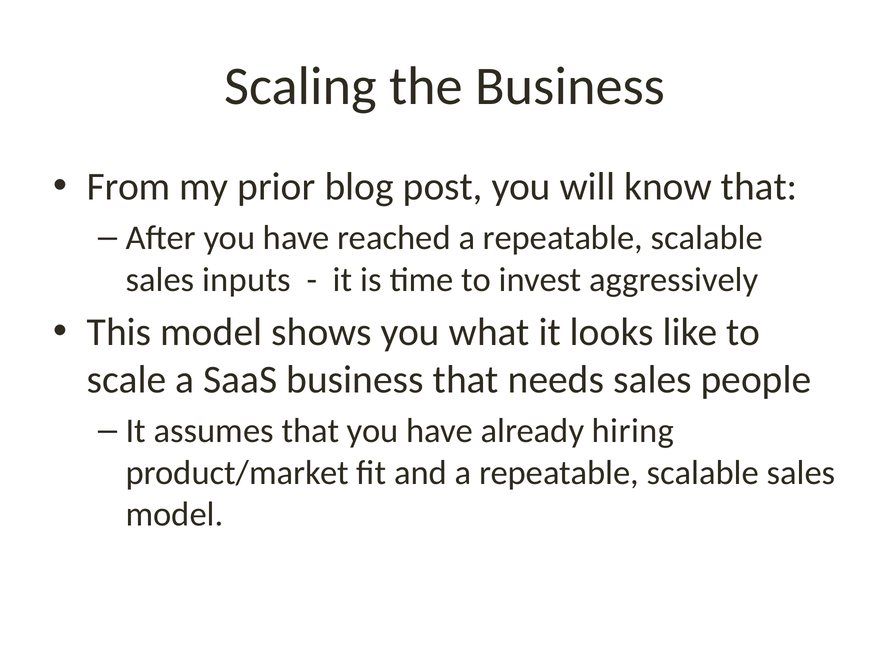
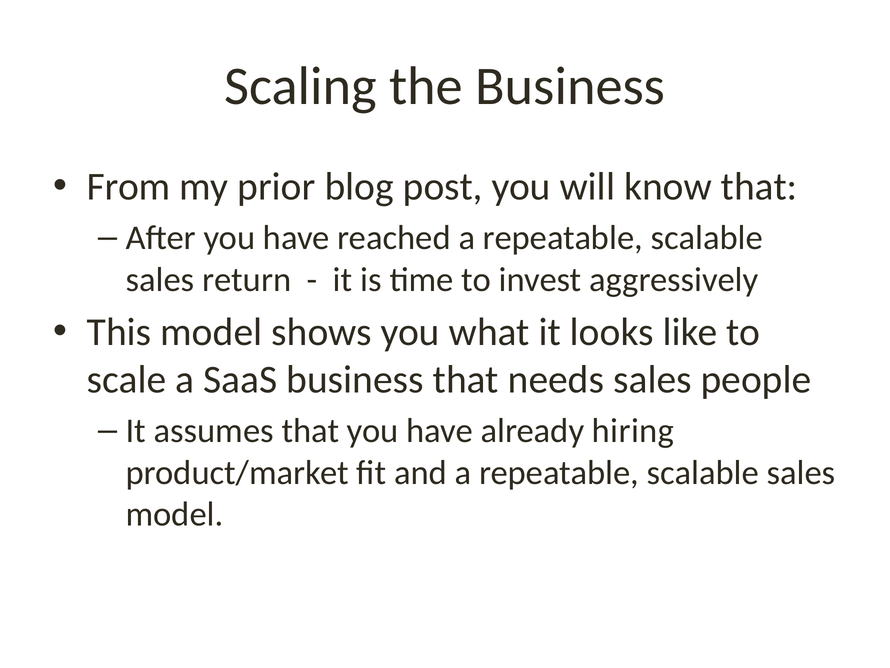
inputs: inputs -> return (247, 279)
